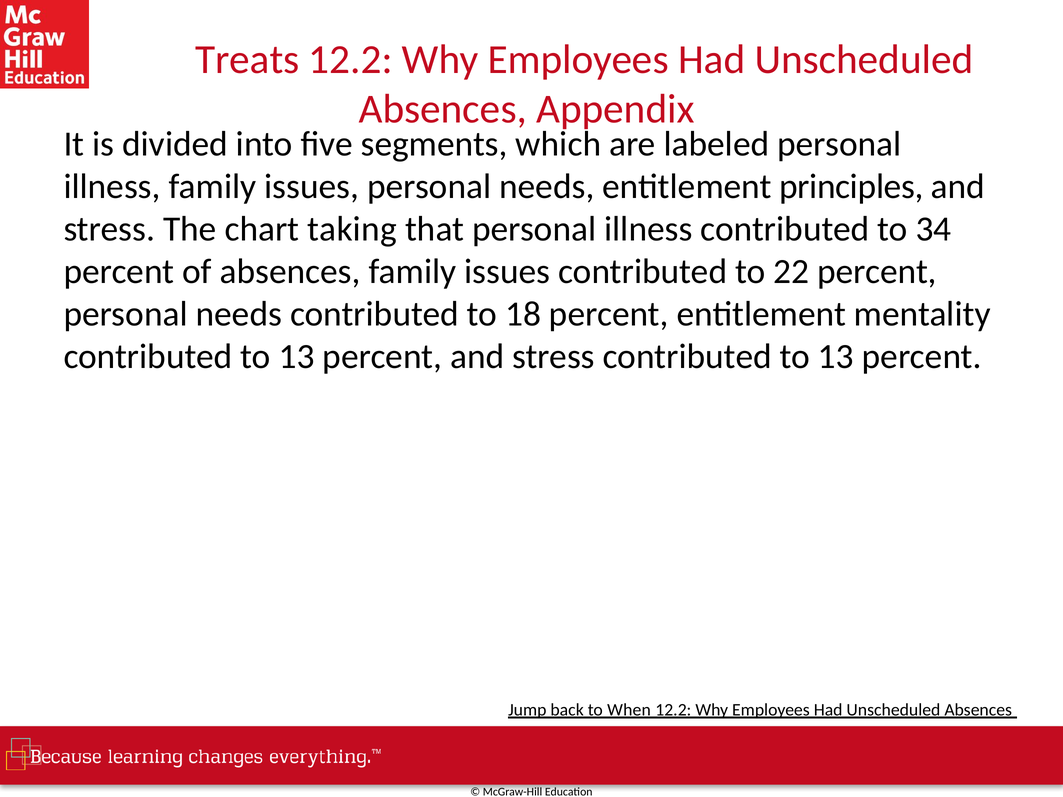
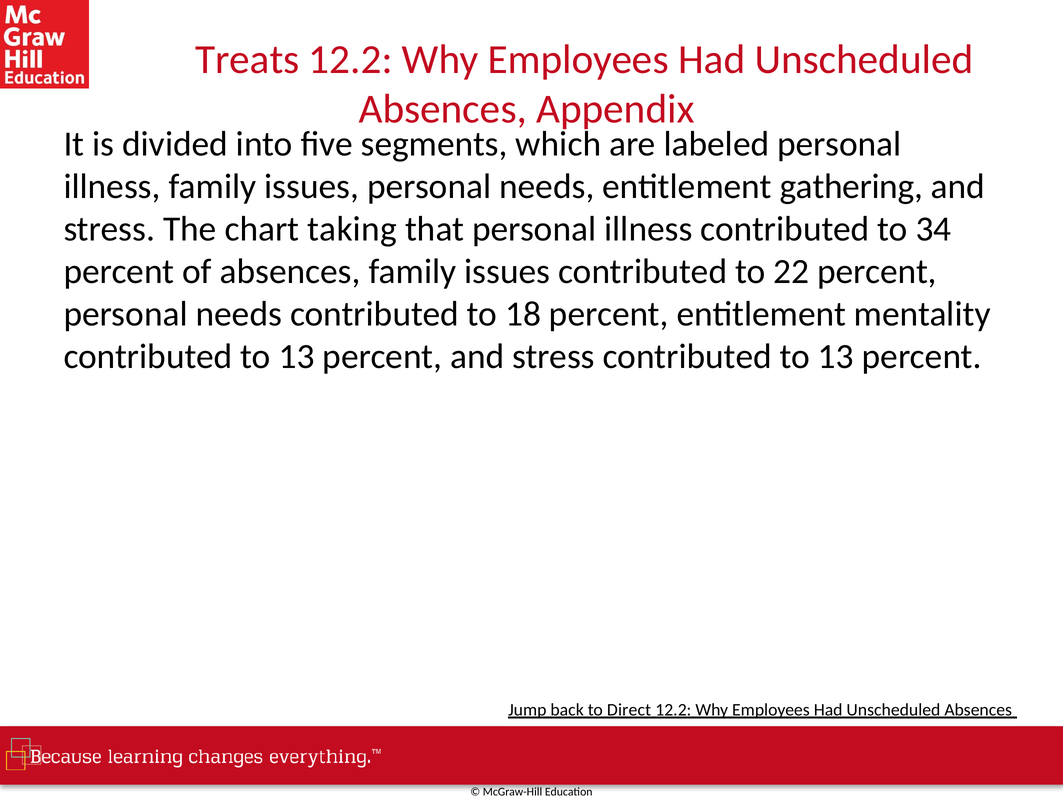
principles: principles -> gathering (851, 187)
When: When -> Direct (629, 710)
